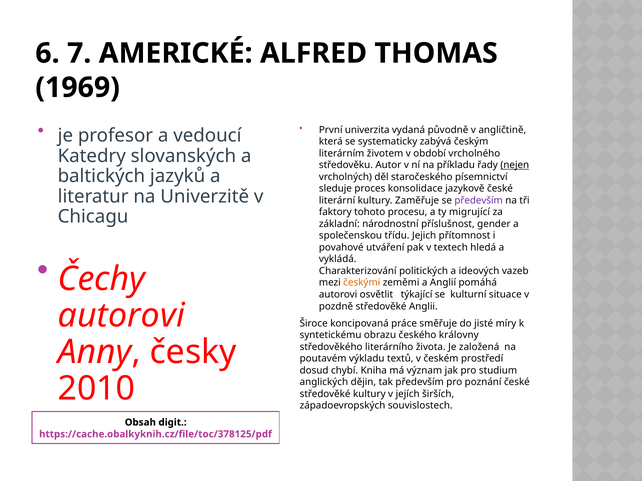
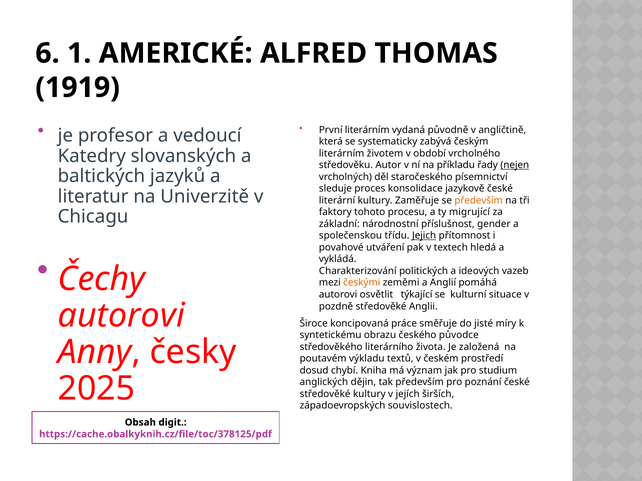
7: 7 -> 1 (79, 53)
1969: 1969 -> 1919 (78, 88)
První univerzita: univerzita -> literárním (367, 130)
především colour: purple -> orange (479, 201)
Jejich underline: none -> present (424, 236)
královny: královny -> původce (459, 336)
2010: 2010 -> 2025 (96, 389)
